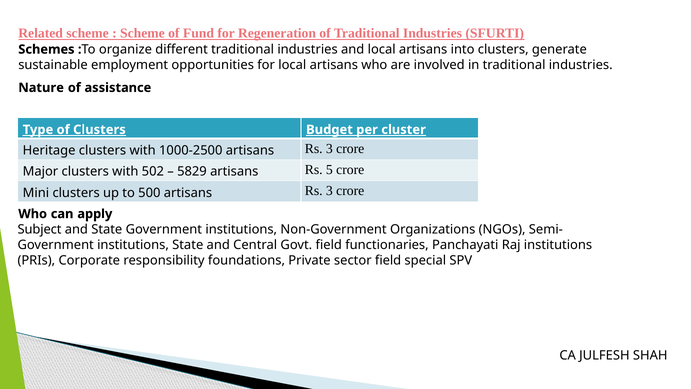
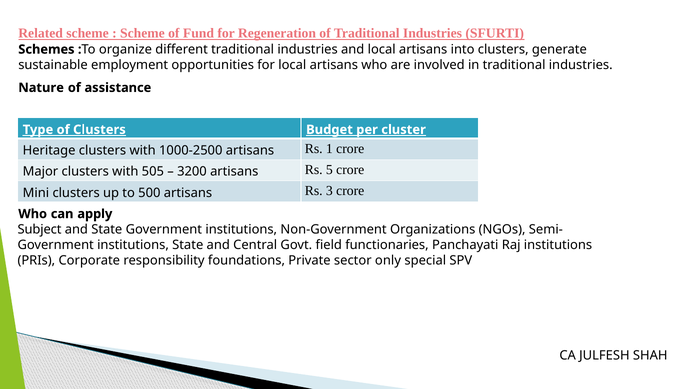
1000-2500 artisans Rs 3: 3 -> 1 (329, 148)
502: 502 -> 505 (153, 172)
5829: 5829 -> 3200 (192, 172)
sector field: field -> only (388, 260)
